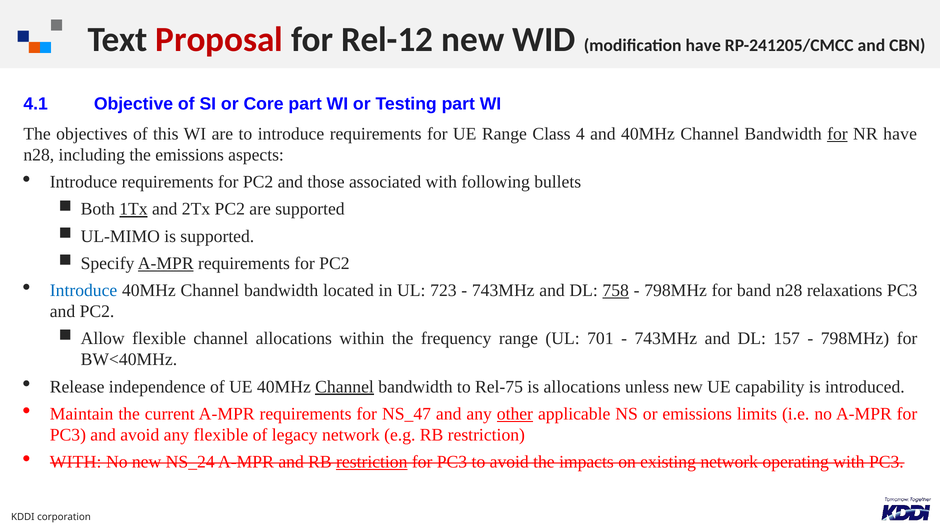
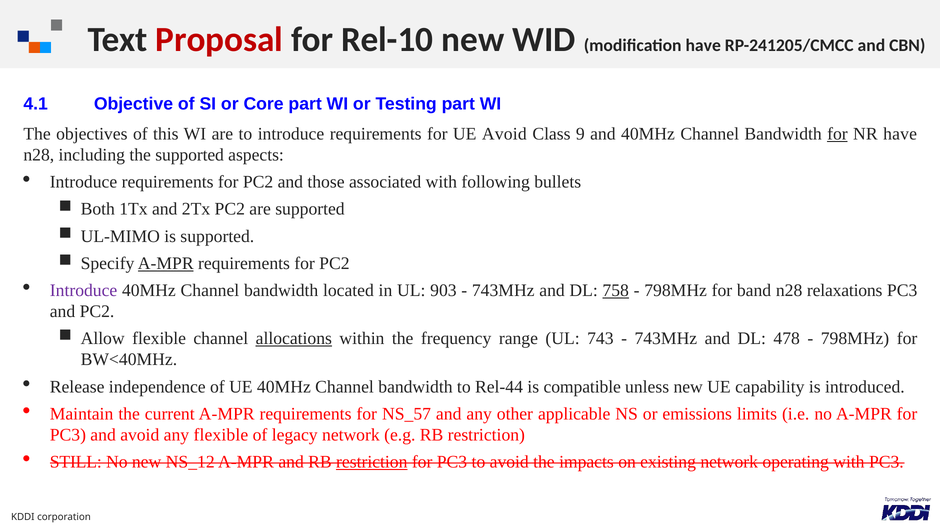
Rel-12: Rel-12 -> Rel-10 (387, 40)
UE Range: Range -> Avoid (504, 134)
4: 4 -> 9 (580, 134)
the emissions: emissions -> supported (190, 155)
1Tx underline: present -> none (133, 209)
Introduce colour: blue -> purple (84, 290)
723: 723 -> 903 (443, 290)
allocations underline: none -> present (294, 338)
701: 701 -> 743 (600, 338)
157: 157 -> 478 (787, 338)
Channel underline: present -> none (345, 387)
Rel-75: Rel-75 -> Rel-44 (499, 387)
is allocations: allocations -> compatible (582, 387)
NS_47: NS_47 -> NS_57 (407, 414)
other underline: present -> none (515, 414)
WITH: WITH -> STILL (76, 462)
NS_24: NS_24 -> NS_12 (190, 462)
